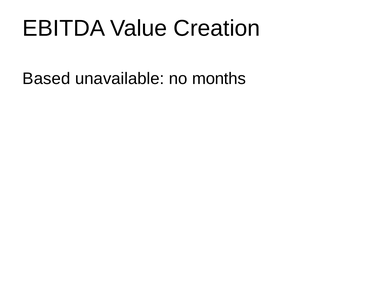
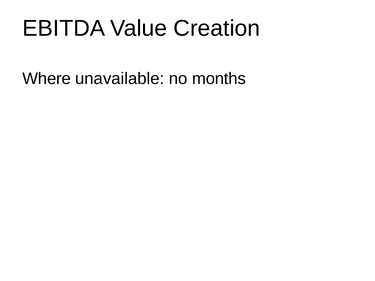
Based: Based -> Where (47, 79)
